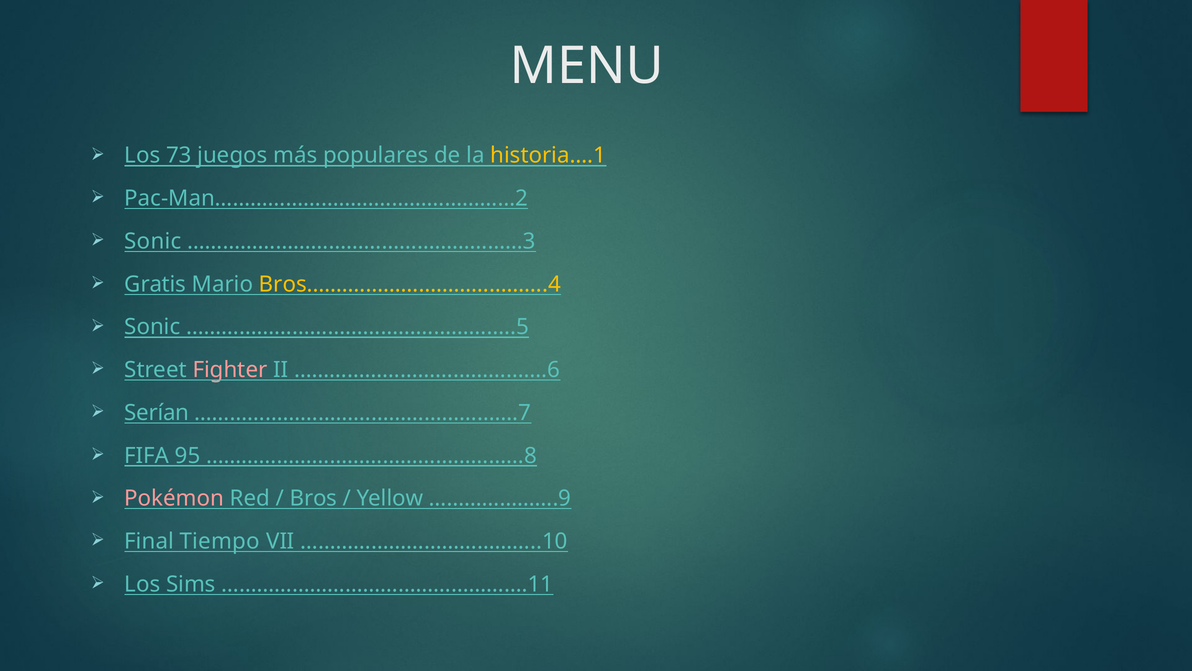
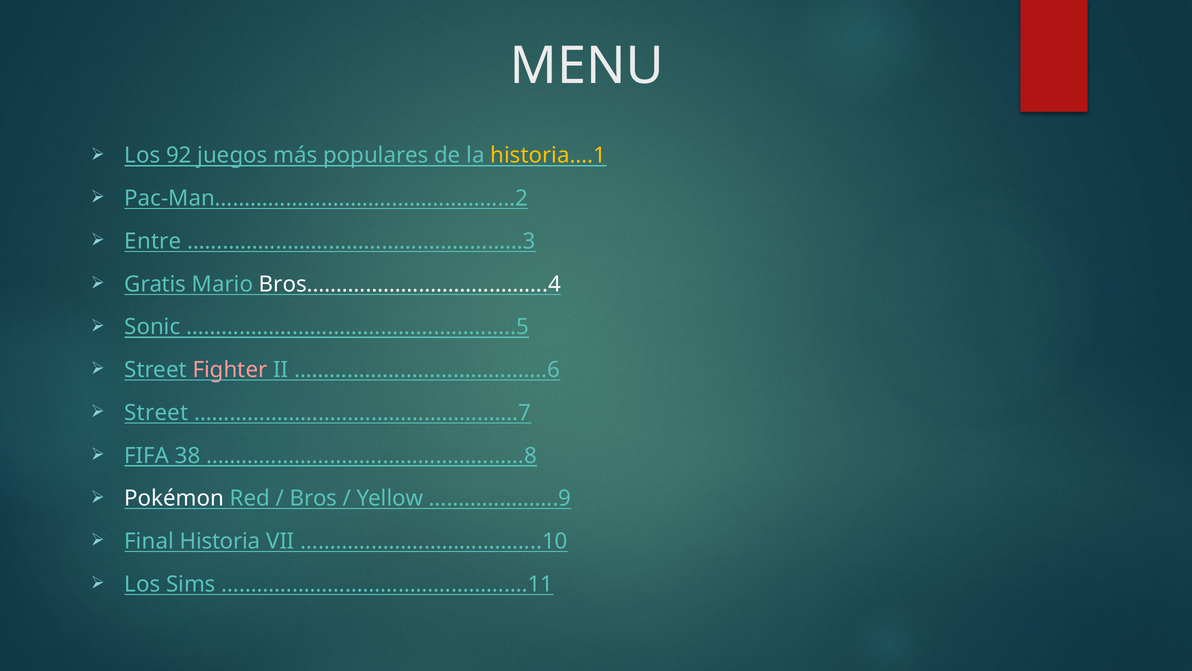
73: 73 -> 92 (179, 155)
Sonic: Sonic -> Entre (153, 241)
Bros.………………………………….4 colour: yellow -> white (410, 284)
Serían: Serían -> Street (156, 412)
95: 95 -> 38 (188, 455)
Pokémon colour: pink -> white (174, 498)
Tiempo: Tiempo -> Historia (220, 541)
